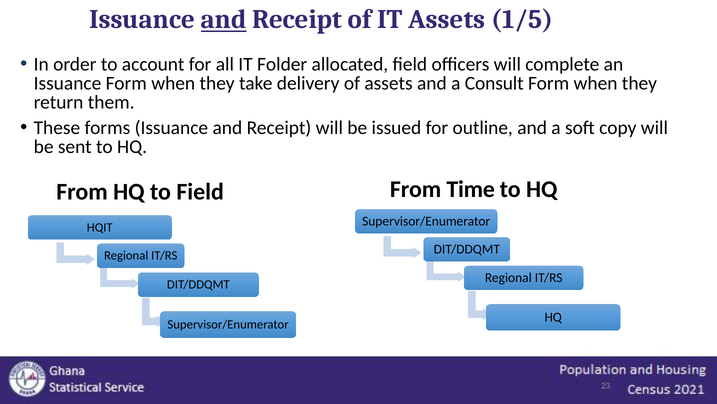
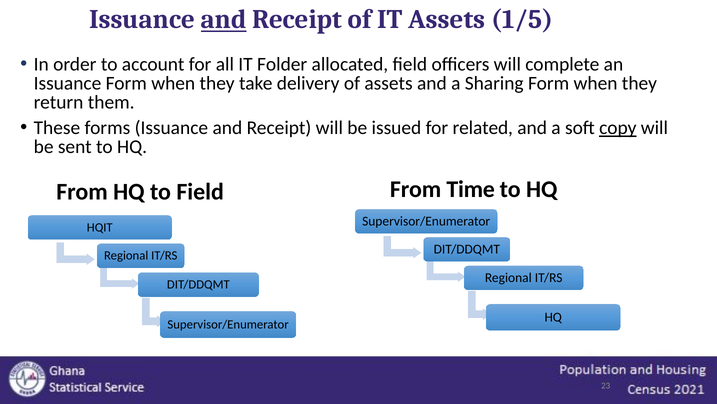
Consult: Consult -> Sharing (494, 83)
outline: outline -> related (483, 128)
copy underline: none -> present (618, 128)
